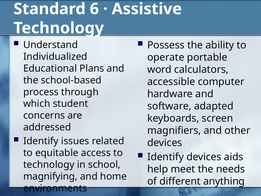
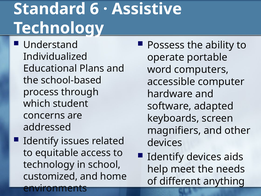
calculators: calculators -> computers (201, 69)
magnifying: magnifying -> customized (50, 176)
